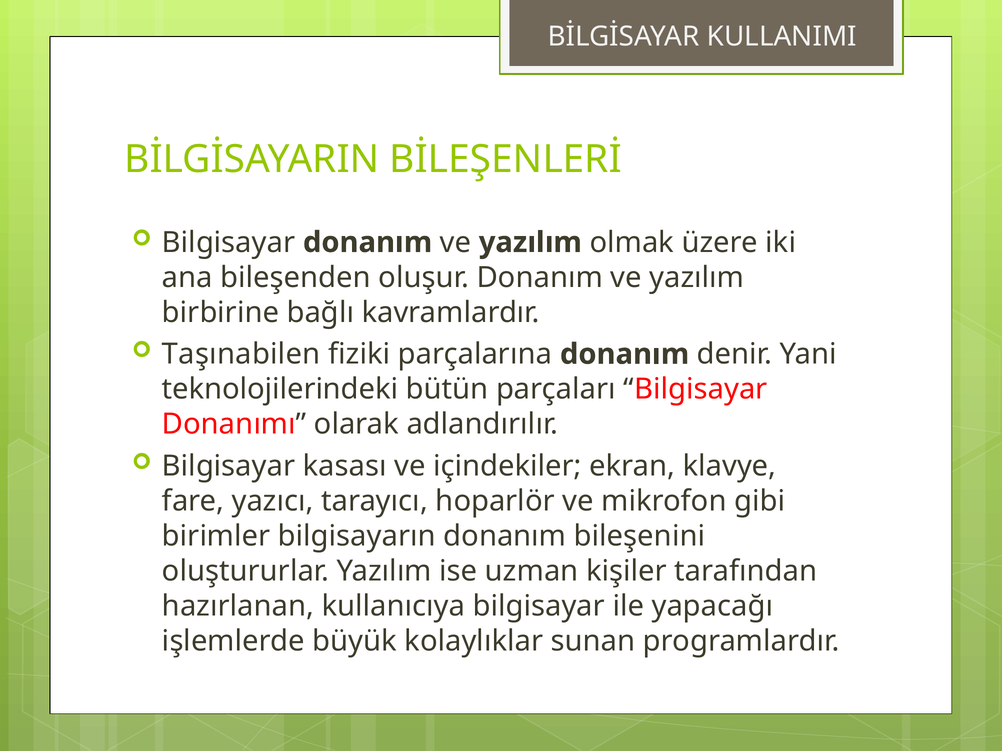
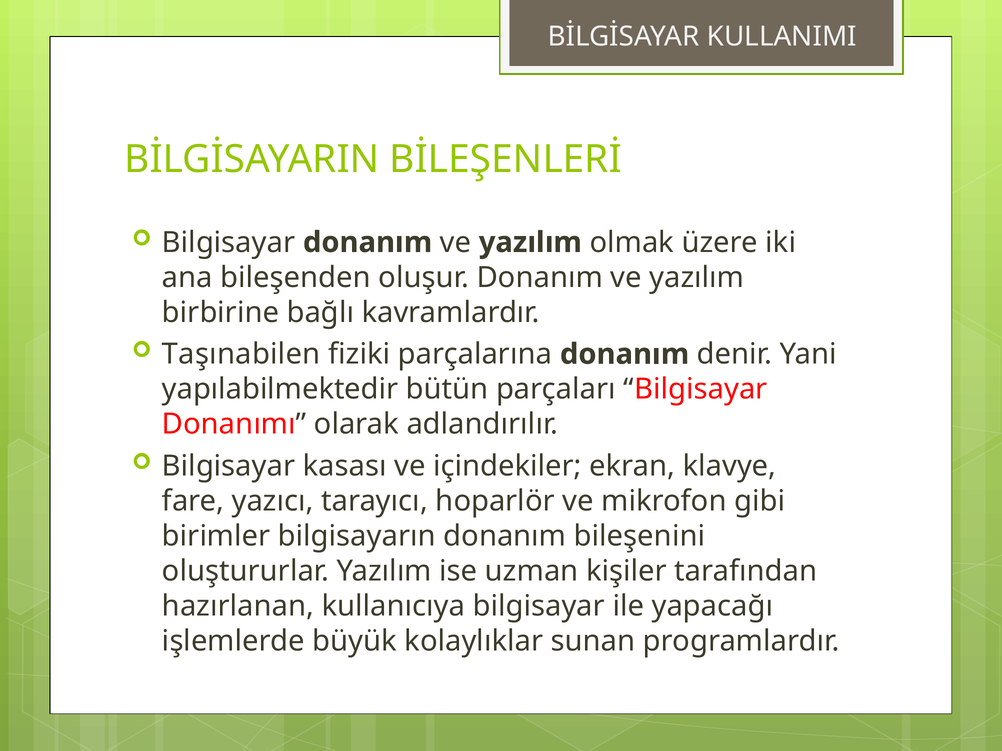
teknolojilerindeki: teknolojilerindeki -> yapılabilmektedir (280, 389)
